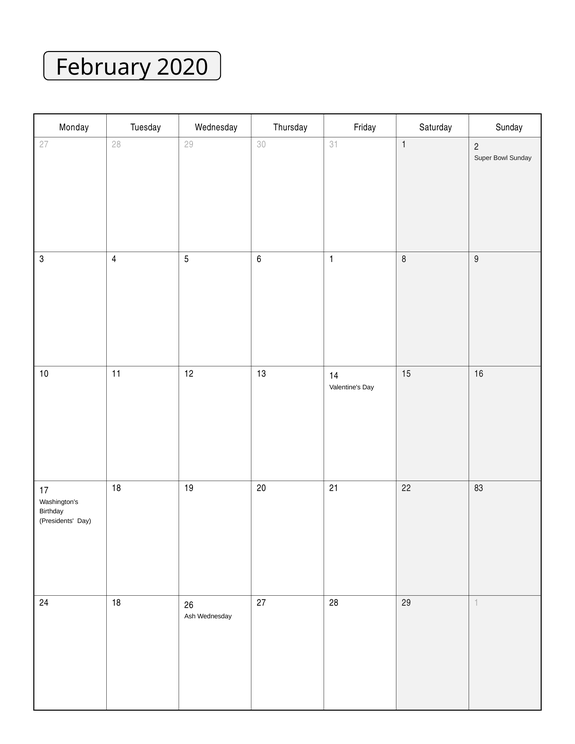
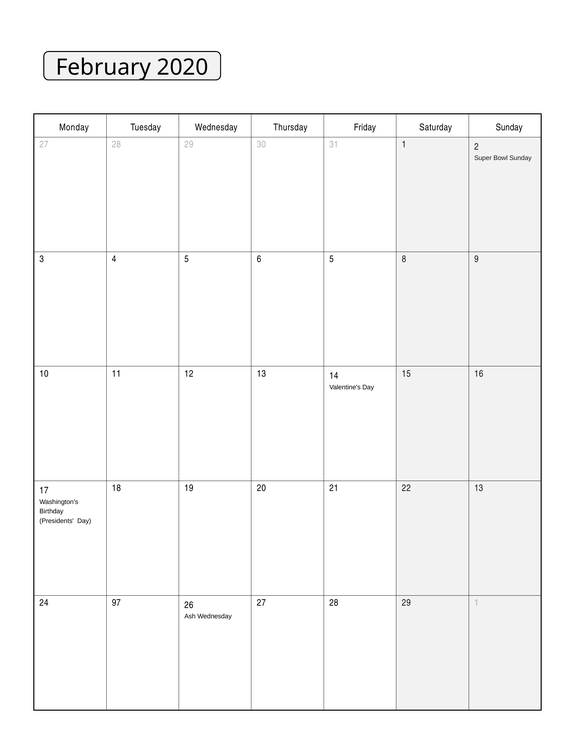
6 1: 1 -> 5 (331, 259)
22 83: 83 -> 13 (479, 488)
24 18: 18 -> 97 (116, 603)
